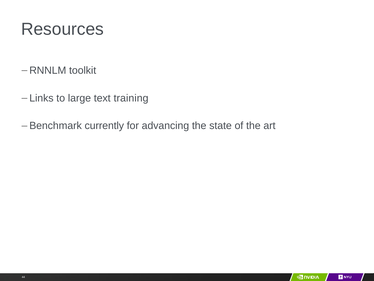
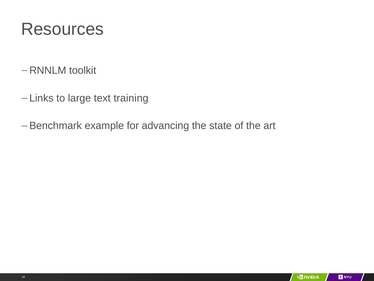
currently: currently -> example (104, 126)
